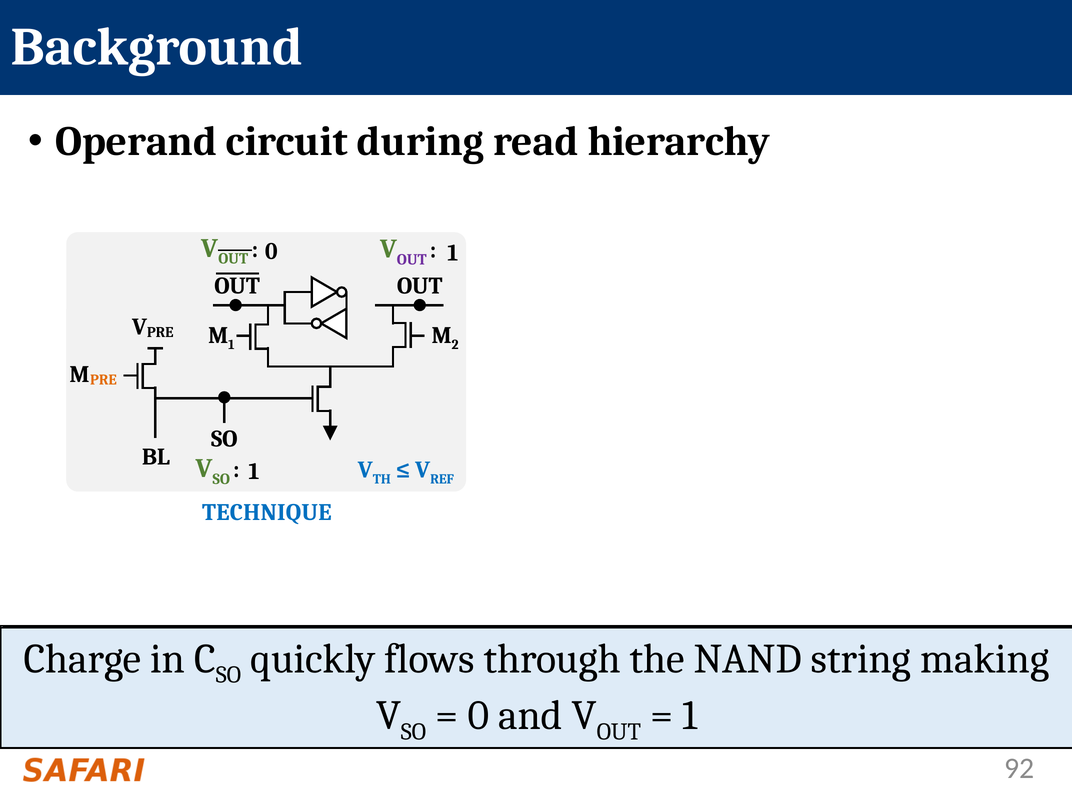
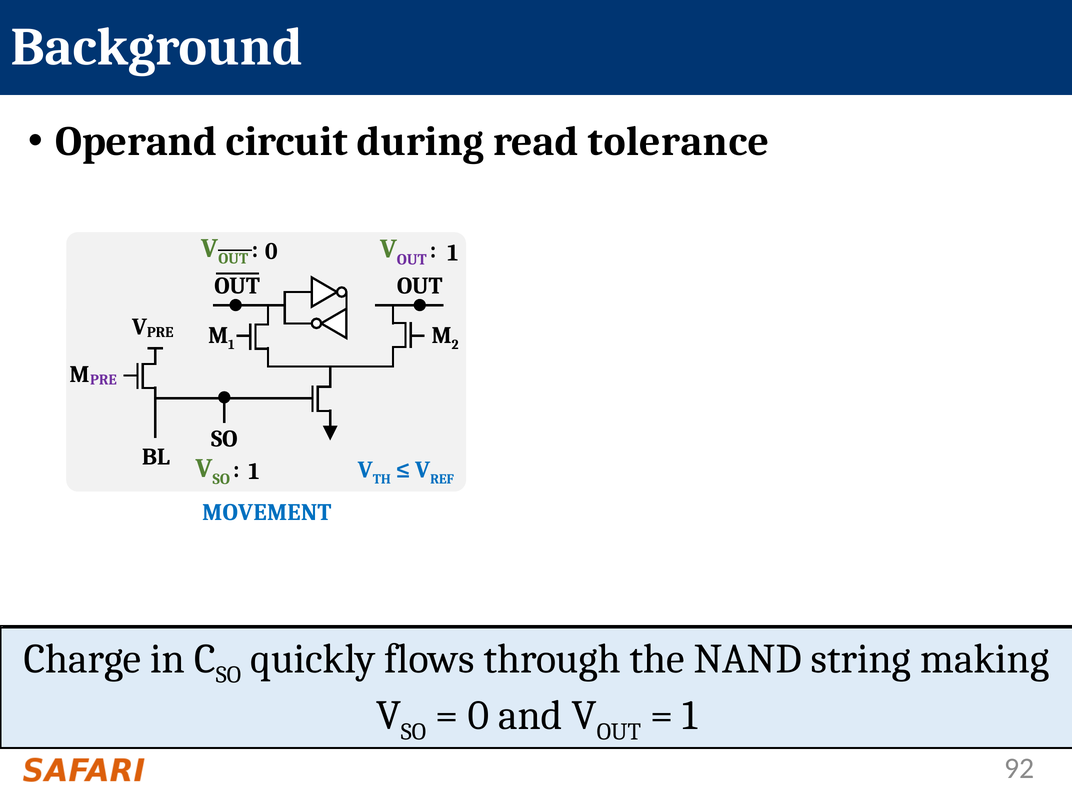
hierarchy: hierarchy -> tolerance (679, 142)
PRE colour: orange -> purple (103, 380)
TECHNIQUE: TECHNIQUE -> MOVEMENT (267, 512)
